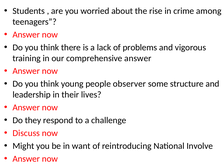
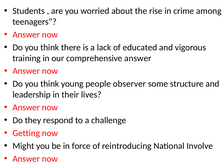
problems: problems -> educated (140, 47)
Discuss: Discuss -> Getting (26, 133)
want: want -> force (81, 146)
